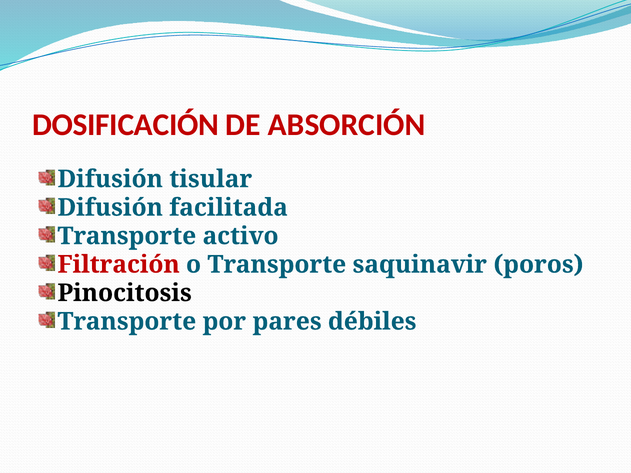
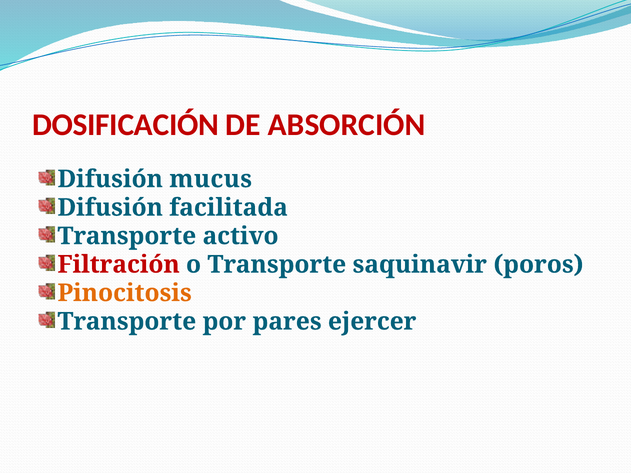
tisular: tisular -> mucus (211, 179)
Pinocitosis colour: black -> orange (125, 293)
débiles: débiles -> ejercer (372, 322)
